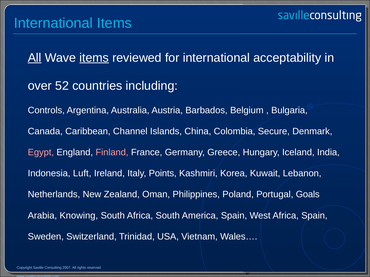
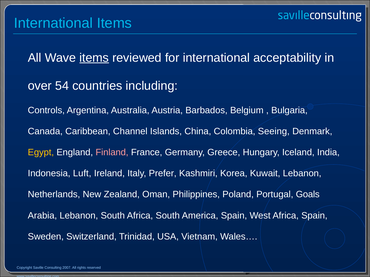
All underline: present -> none (35, 58)
52: 52 -> 54 (62, 86)
Secure: Secure -> Seeing (274, 132)
Egypt colour: pink -> yellow (41, 153)
Points: Points -> Prefer (163, 174)
Arabia Knowing: Knowing -> Lebanon (79, 216)
